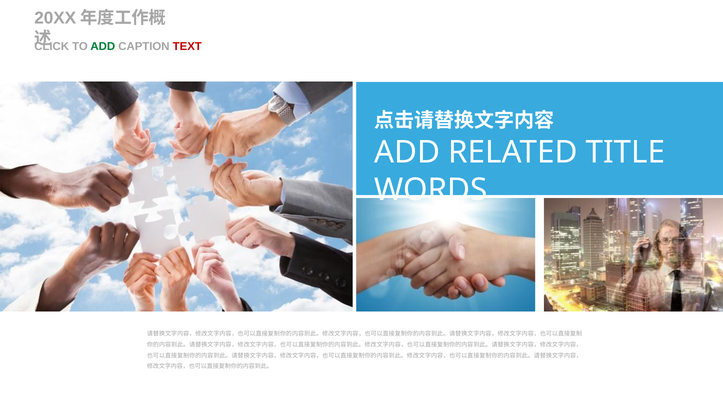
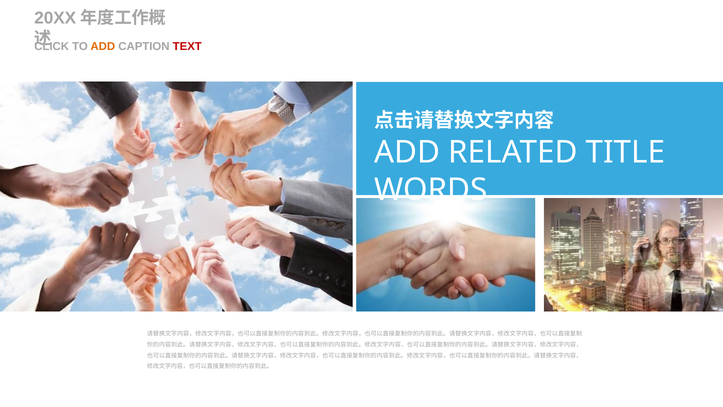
ADD colour: green -> orange (103, 46)
